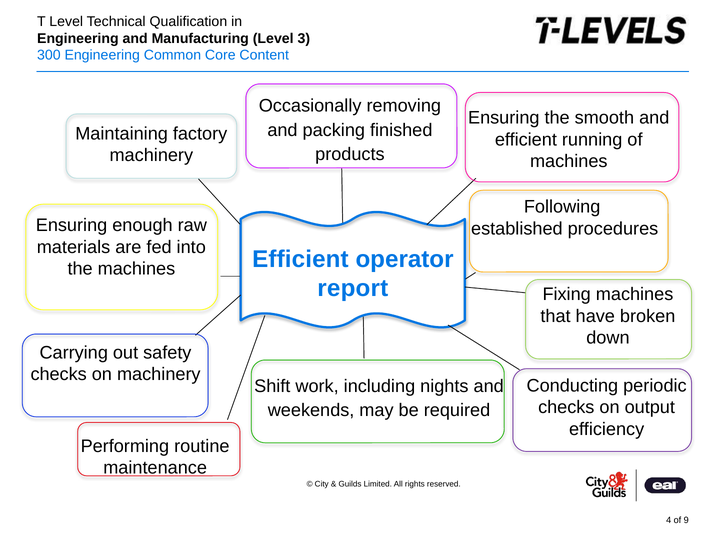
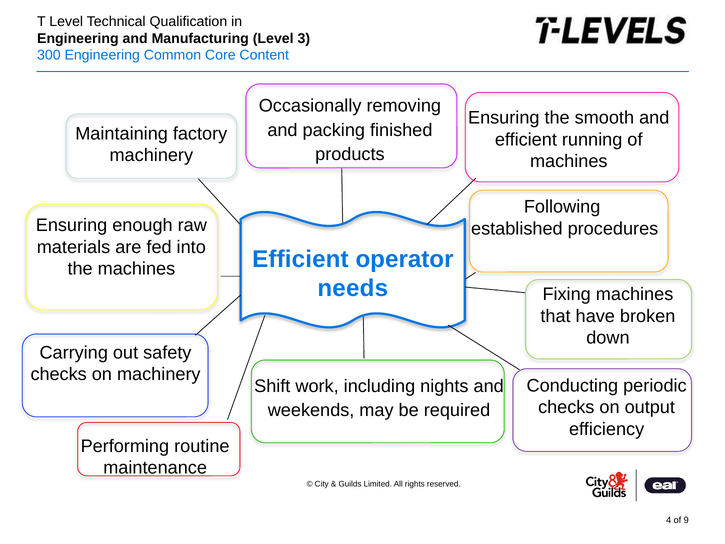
report: report -> needs (353, 288)
